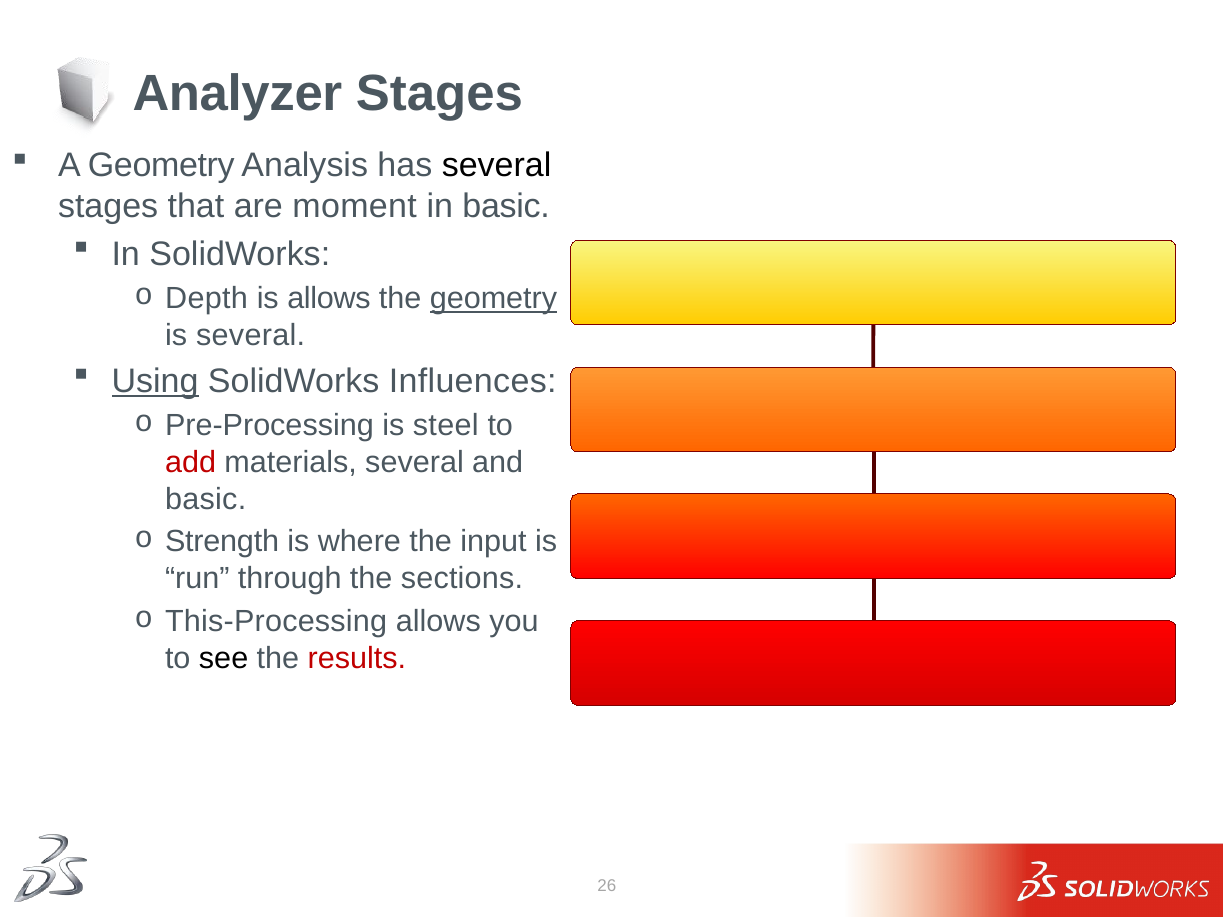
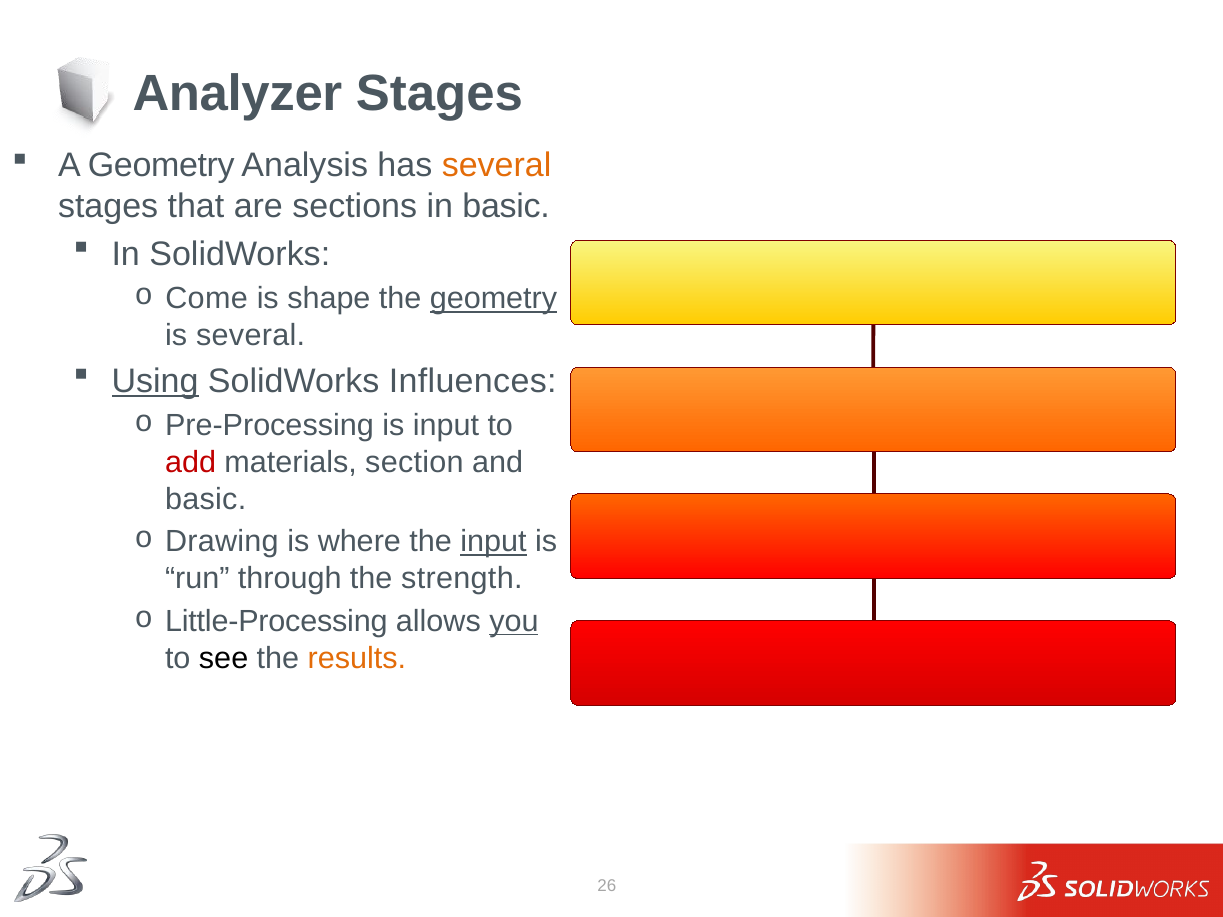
several colour: black -> orange (497, 166)
moment: moment -> sections (355, 207)
Depth: Depth -> Come (207, 299)
is allows: allows -> shape (329, 299)
is steel: steel -> input (446, 426)
materials several: several -> section (414, 463)
Strength: Strength -> Drawing (222, 542)
input underline: none -> present (493, 542)
sections: sections -> strength (462, 579)
This-Processing: This-Processing -> Little-Processing (276, 622)
you underline: none -> present (514, 622)
results colour: red -> orange (357, 658)
